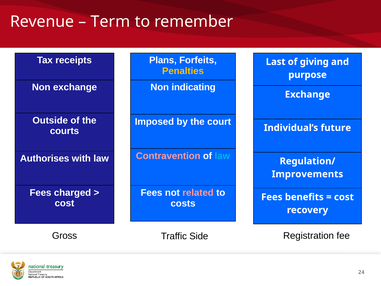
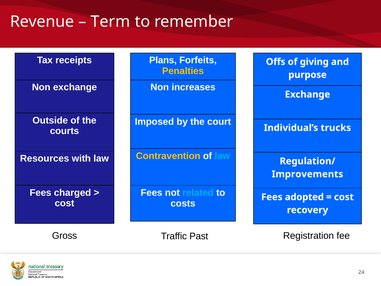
Last: Last -> Offs (276, 62)
indicating: indicating -> increases (194, 87)
future: future -> trucks (336, 128)
Contravention colour: pink -> yellow (168, 156)
Authorises: Authorises -> Resources (45, 158)
related colour: pink -> light blue (198, 193)
benefits: benefits -> adopted (304, 197)
Side: Side -> Past (199, 236)
